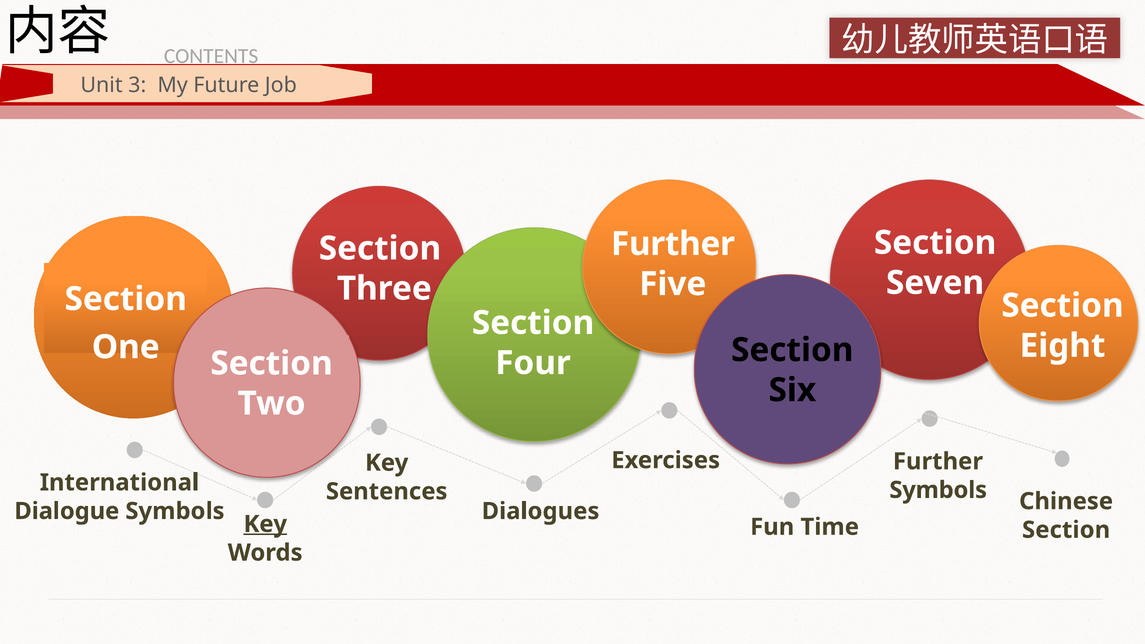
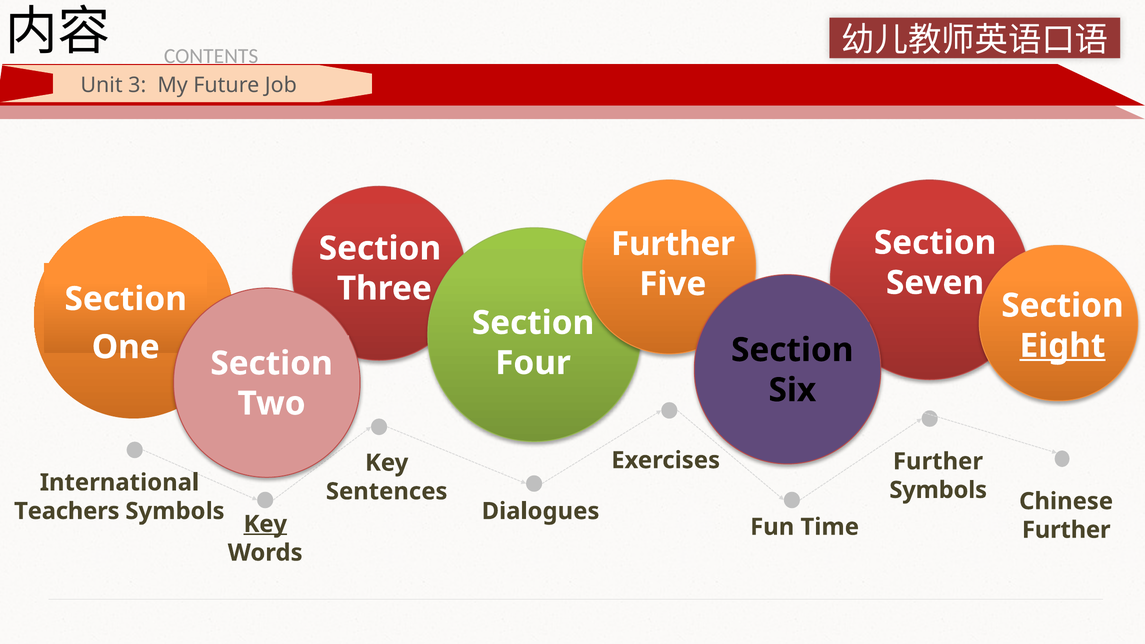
Eight underline: none -> present (1063, 346)
Dialogue: Dialogue -> Teachers (67, 511)
Section: Section -> Further (1066, 530)
